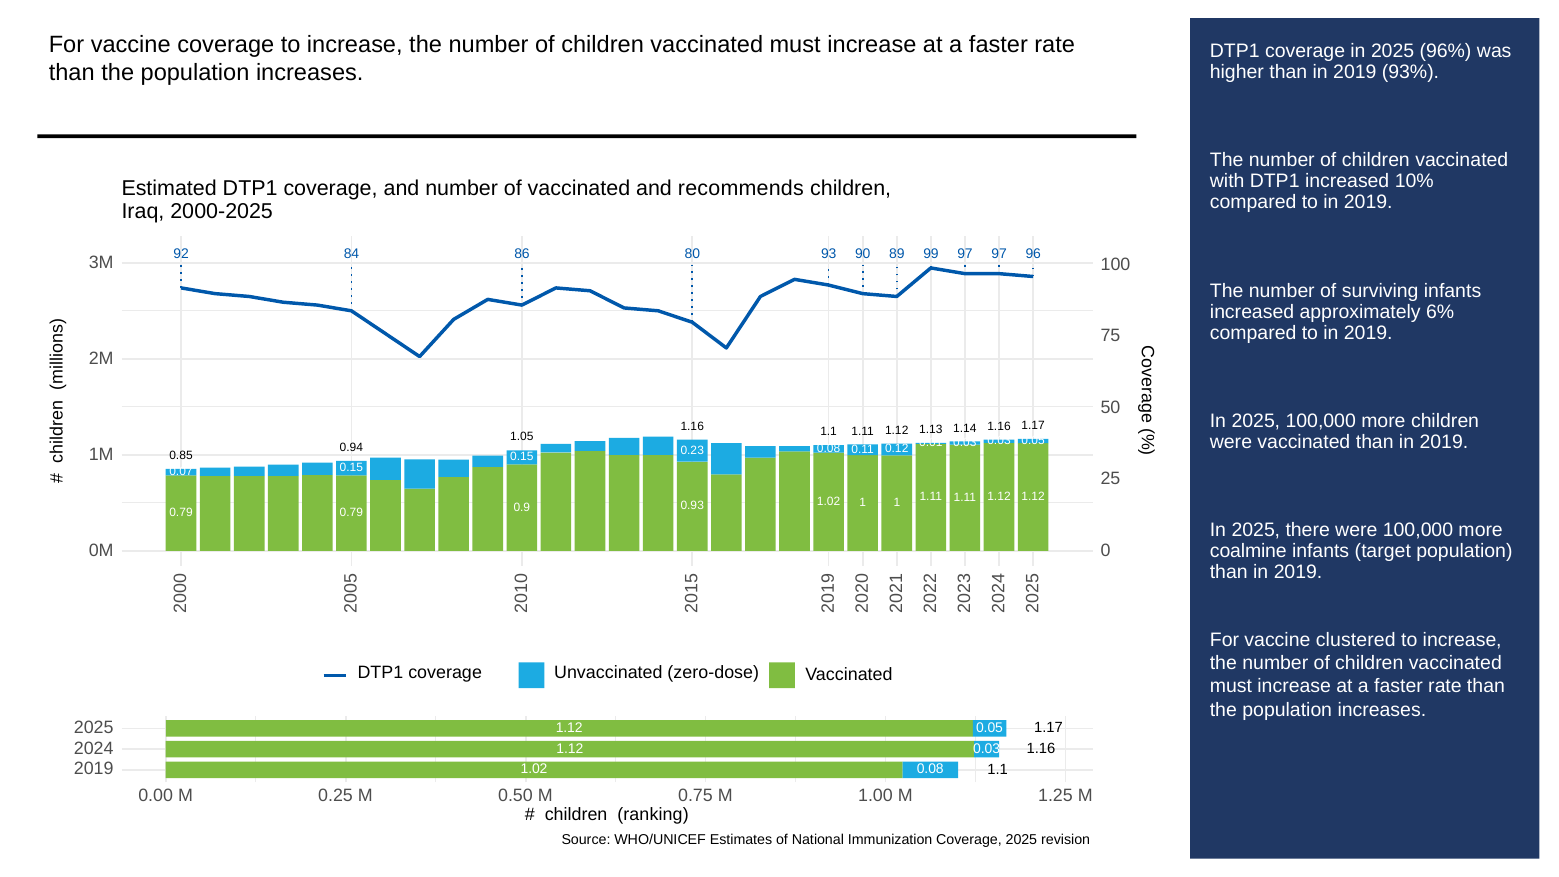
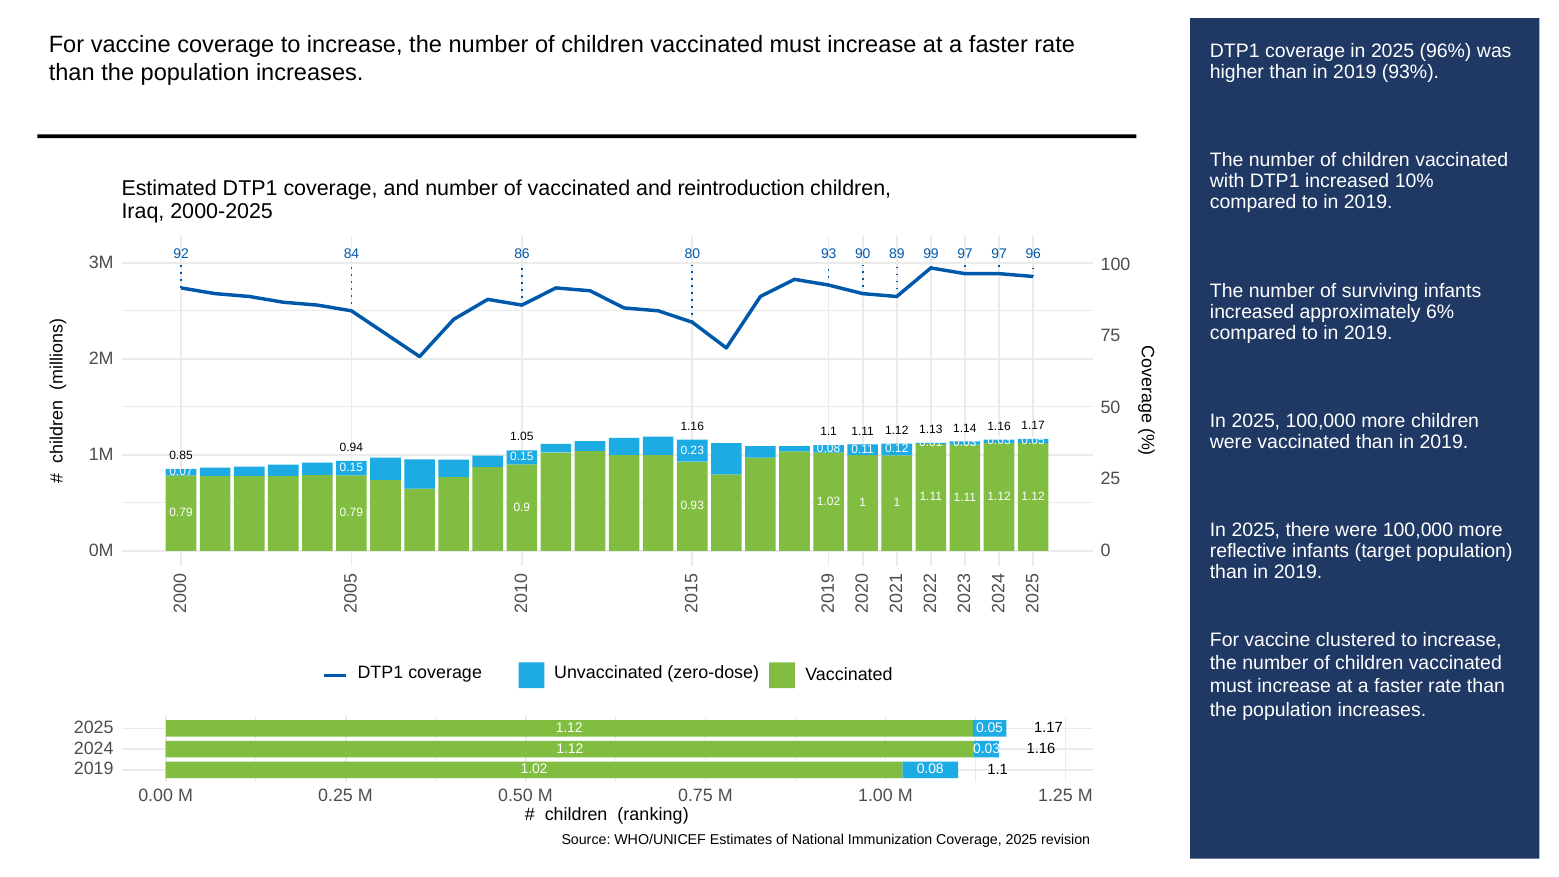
recommends: recommends -> reintroduction (741, 188)
coalmine: coalmine -> reflective (1248, 551)
